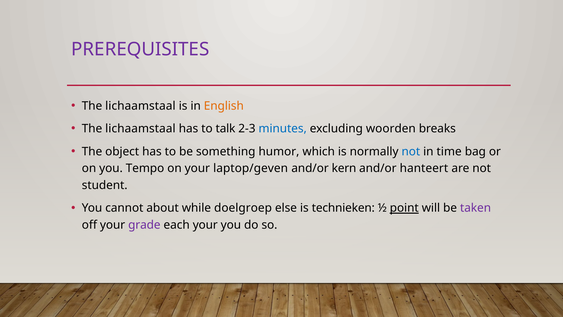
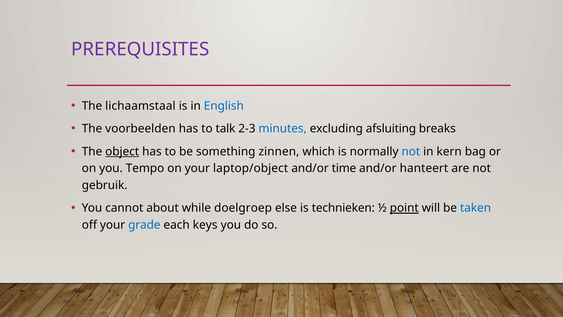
English colour: orange -> blue (224, 106)
lichaamstaal: lichaamstaal -> voorbeelden (140, 129)
woorden: woorden -> afsluiting (391, 129)
object underline: none -> present (122, 151)
humor: humor -> zinnen (279, 151)
time: time -> kern (449, 151)
laptop/geven: laptop/geven -> laptop/object (251, 168)
kern: kern -> time (344, 168)
student: student -> gebruik (105, 185)
taken colour: purple -> blue (476, 208)
grade colour: purple -> blue (144, 225)
each your: your -> keys (205, 225)
